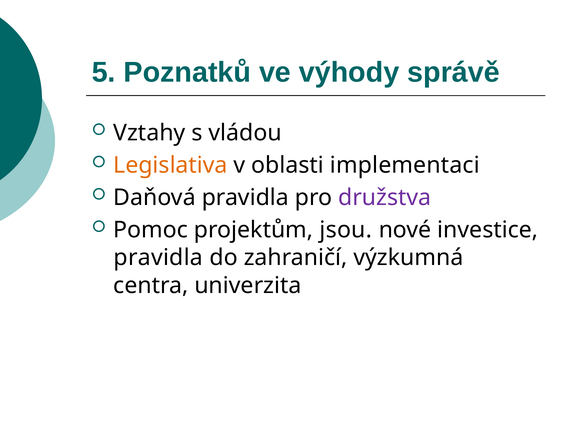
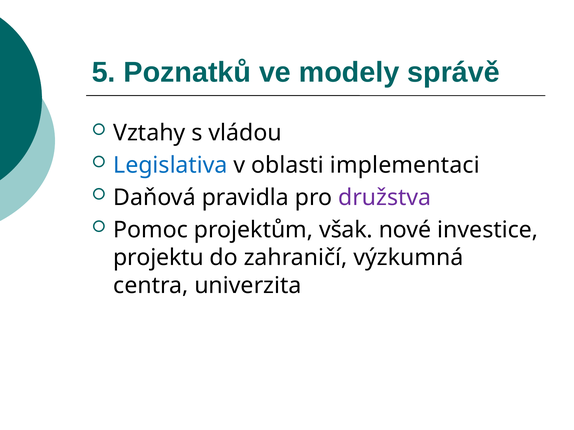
výhody: výhody -> modely (349, 73)
Legislativa colour: orange -> blue (170, 165)
jsou: jsou -> však (346, 230)
pravidla: pravidla -> projektu (158, 258)
